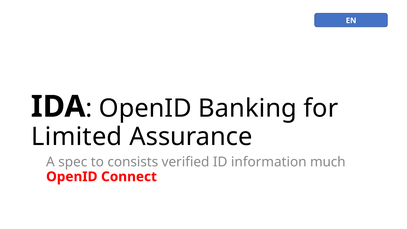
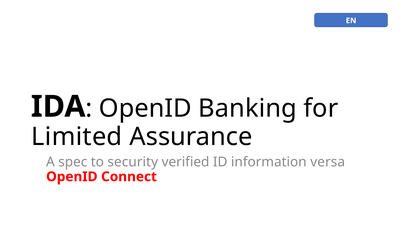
consists: consists -> security (133, 162)
much: much -> versa (328, 162)
